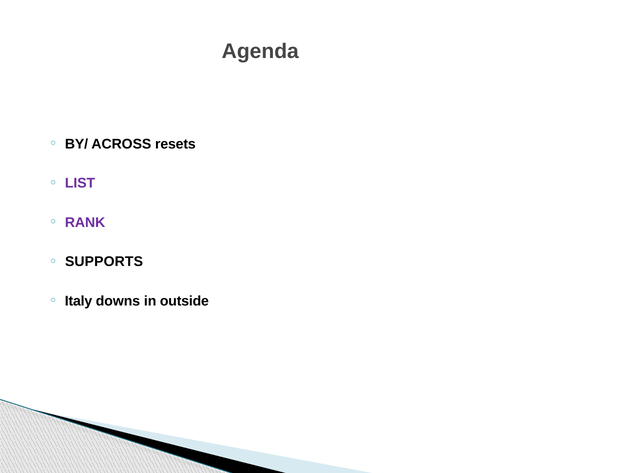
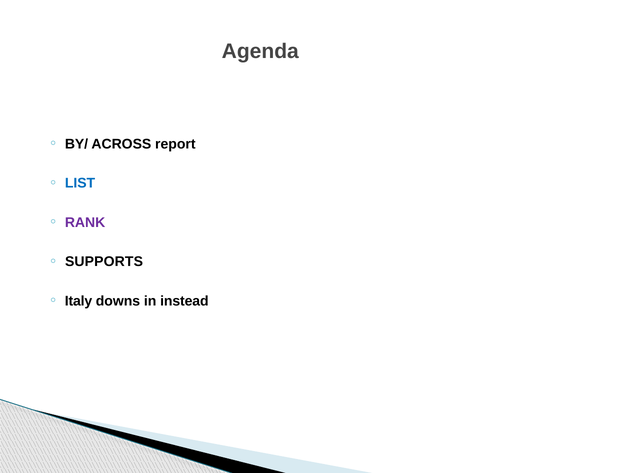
resets: resets -> report (175, 144)
LIST colour: purple -> blue (80, 183)
outside: outside -> instead (184, 301)
